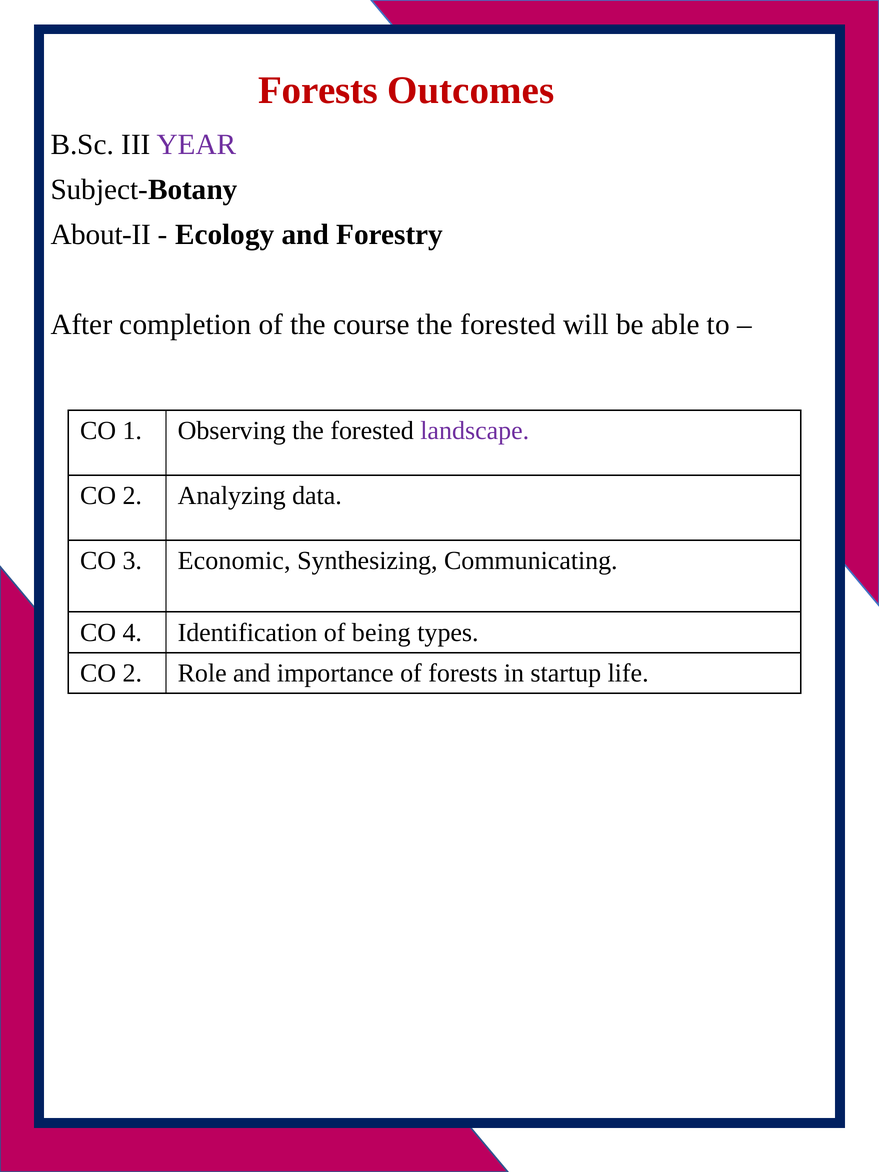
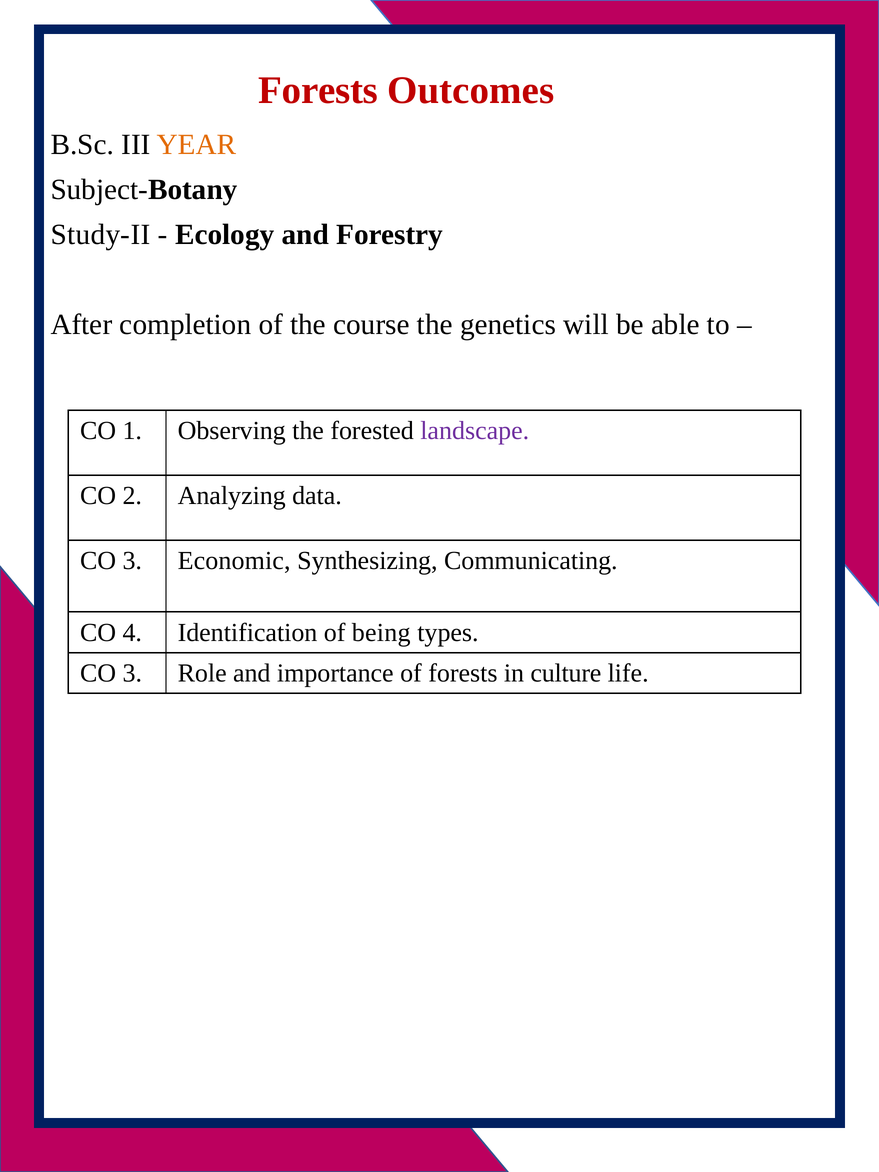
YEAR colour: purple -> orange (197, 145)
About-II: About-II -> Study-II (101, 234)
course the forested: forested -> genetics (508, 324)
2: 2 -> 3 (132, 673)
startup: startup -> culture (566, 673)
